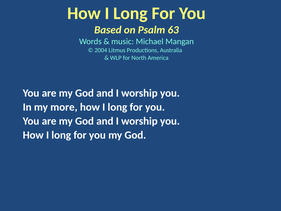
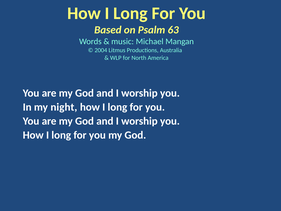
more: more -> night (64, 107)
